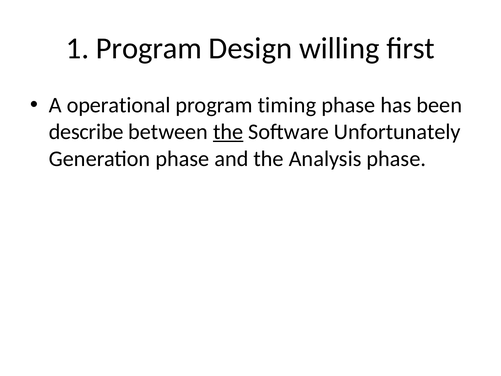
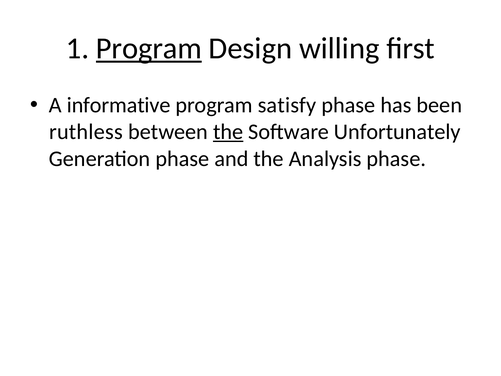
Program underline: none -> present (149, 48)
operational: operational -> informative (119, 105)
timing: timing -> satisfy (287, 105)
describe: describe -> ruthless (86, 132)
